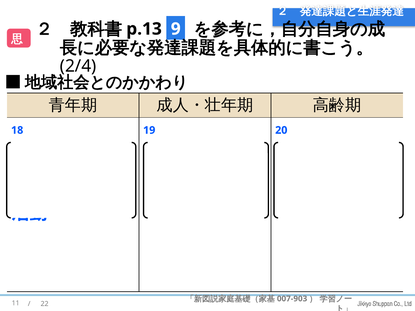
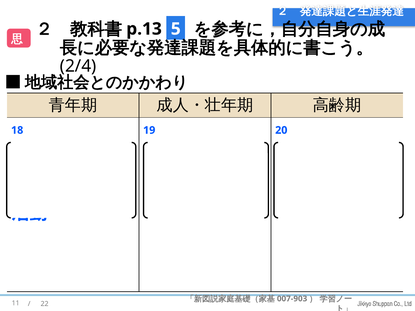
9: 9 -> 5 (176, 29)
